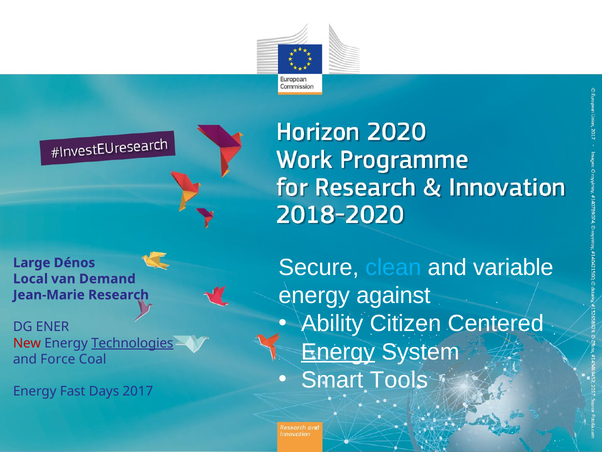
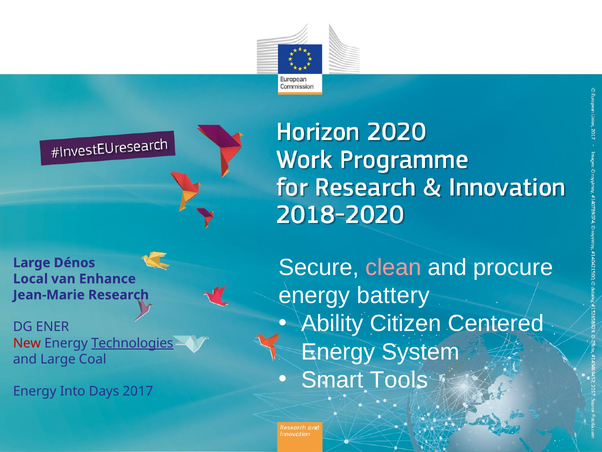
clean colour: light blue -> pink (393, 267)
variable: variable -> procure (513, 267)
Demand: Demand -> Enhance (107, 279)
against: against -> battery (393, 295)
Energy underline: present -> none (338, 351)
and Force: Force -> Large (58, 359)
Fast: Fast -> Into (73, 391)
